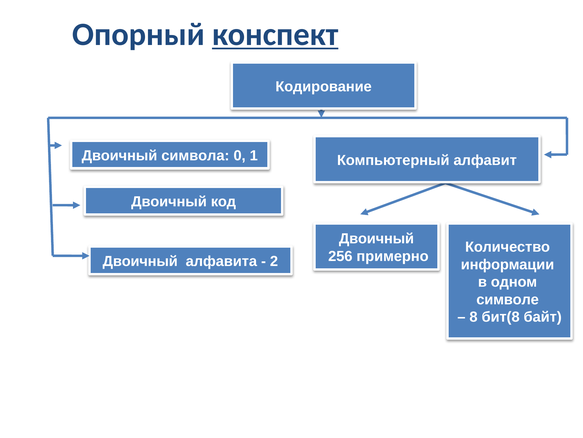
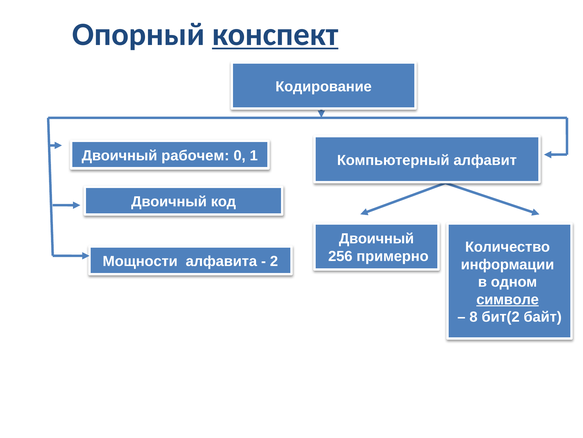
символа: символа -> рабочем (195, 155)
Двоичный: Двоичный -> Мощности (140, 261)
символе underline: none -> present (508, 299)
бит(8: бит(8 -> бит(2 (501, 317)
